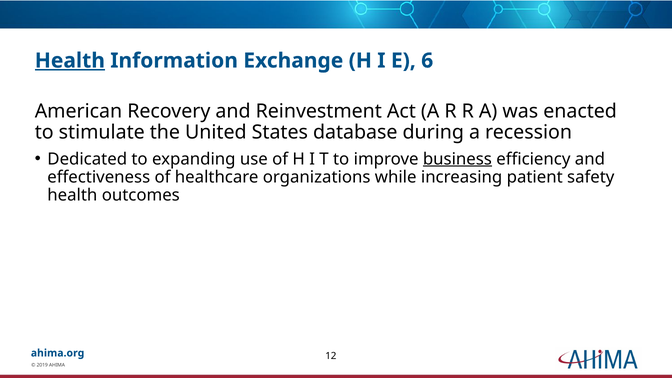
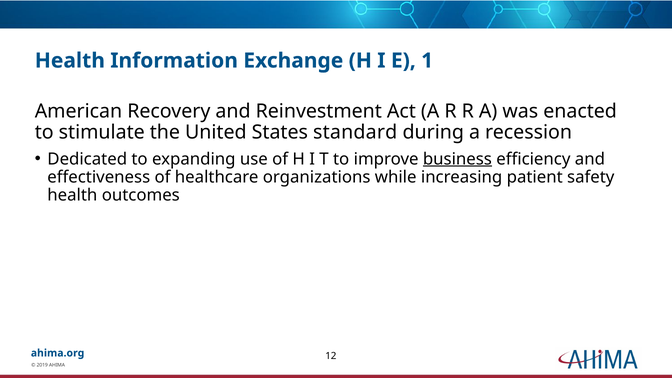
Health underline: present -> none (70, 61)
6: 6 -> 1 (427, 61)
database: database -> standard (355, 132)
